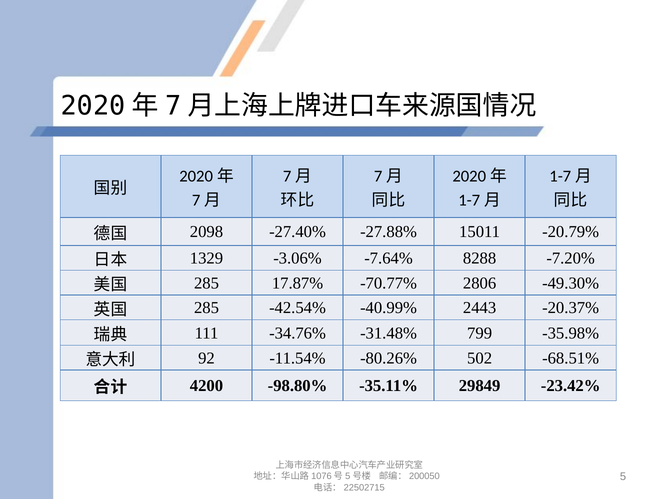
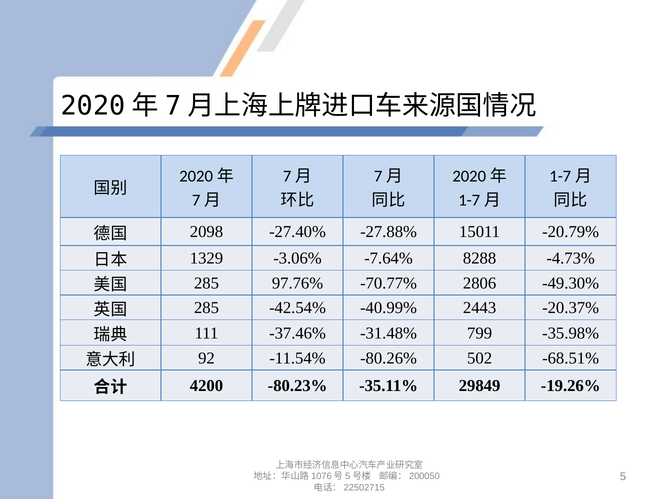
-7.20%: -7.20% -> -4.73% (571, 259)
17.87%: 17.87% -> 97.76% (298, 283)
-34.76%: -34.76% -> -37.46% (298, 333)
-98.80%: -98.80% -> -80.23% (298, 386)
-23.42%: -23.42% -> -19.26% (571, 386)
